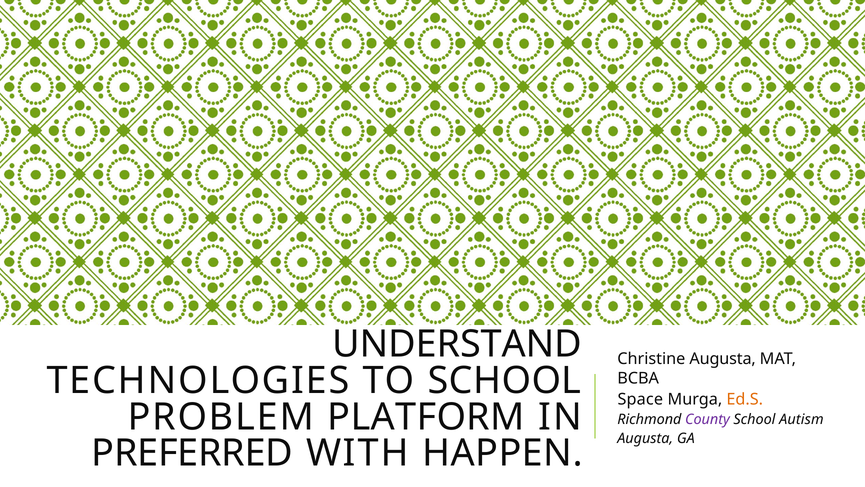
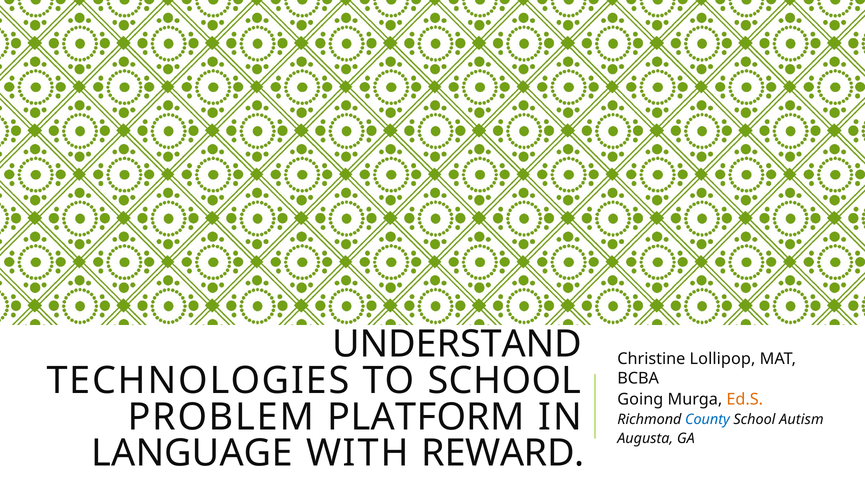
Christine Augusta: Augusta -> Lollipop (723, 358)
Space: Space -> Going (640, 399)
County colour: purple -> blue (707, 419)
PREFERRED: PREFERRED -> LANGUAGE (192, 453)
HAPPEN: HAPPEN -> REWARD (503, 453)
